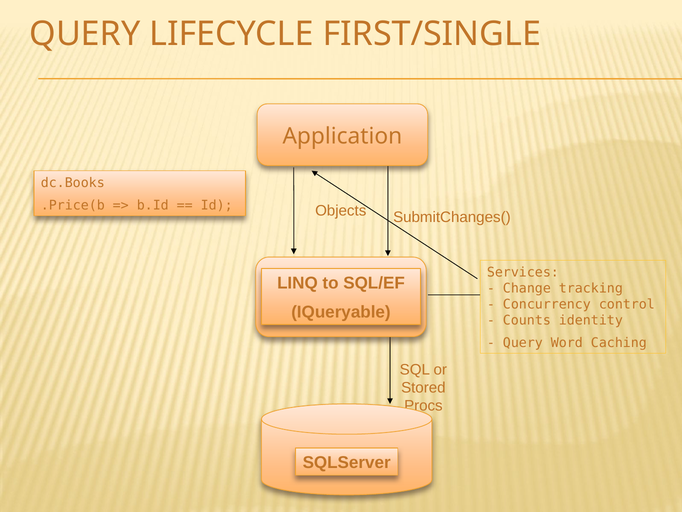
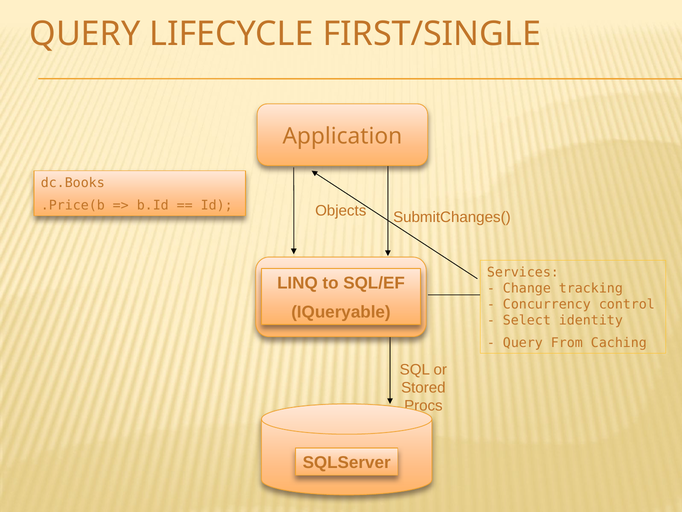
Counts: Counts -> Select (527, 320)
Word: Word -> From (567, 342)
